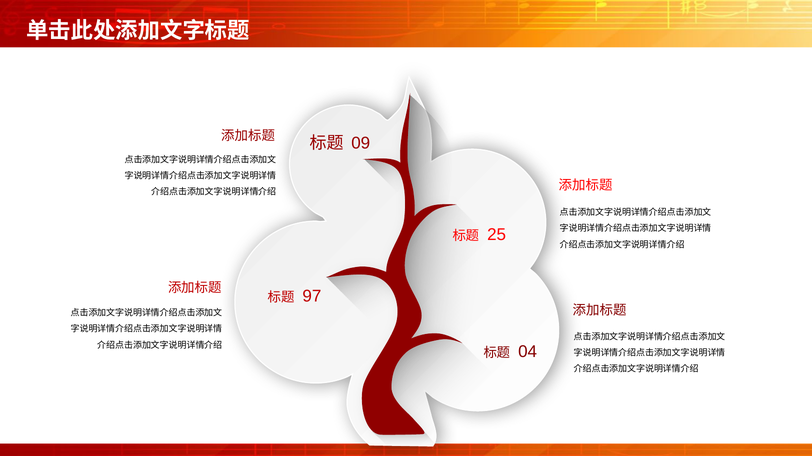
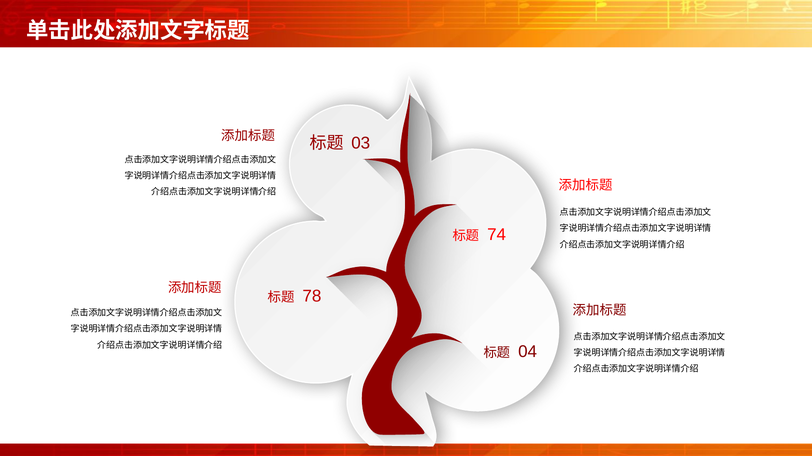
09: 09 -> 03 (361, 143)
25: 25 -> 74 (497, 235)
97: 97 -> 78 (312, 297)
